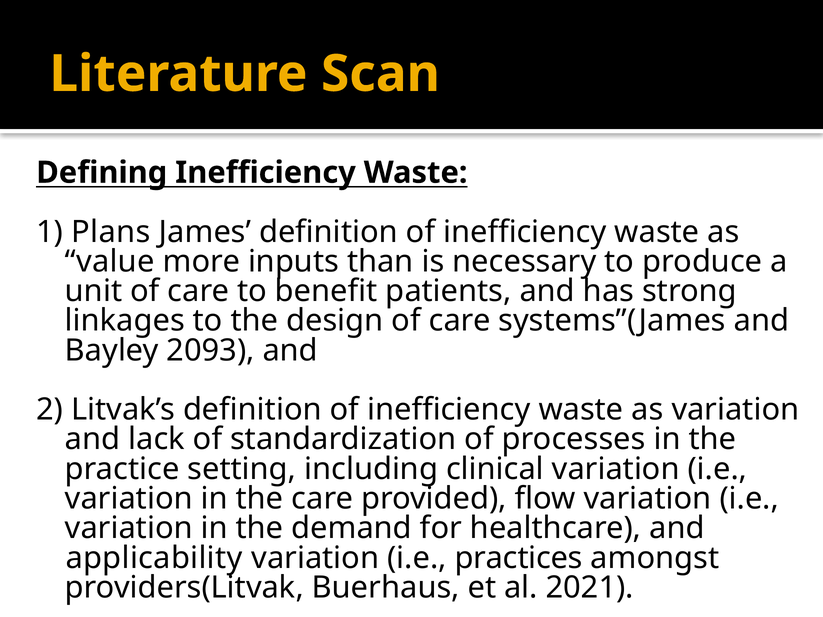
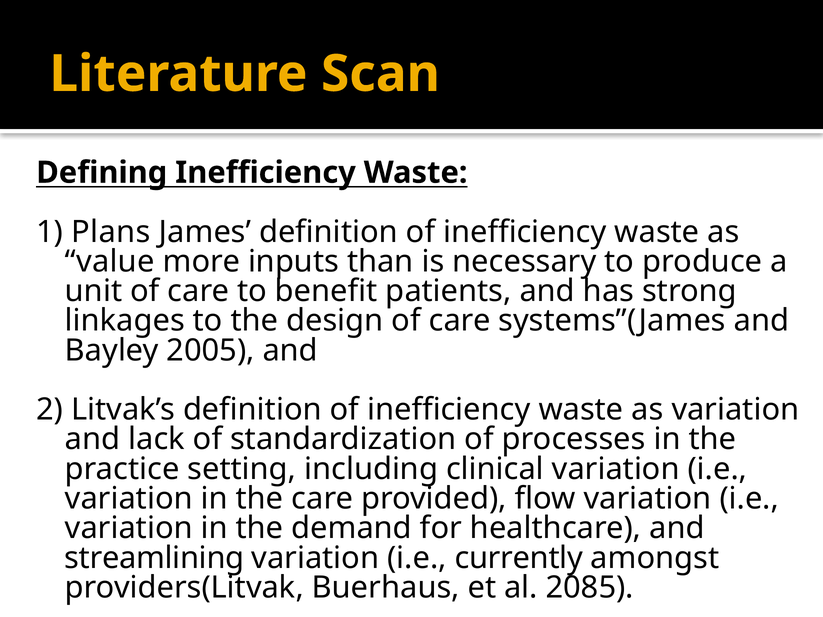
2093: 2093 -> 2005 (210, 351)
applicability: applicability -> streamlining (154, 558)
practices: practices -> currently (519, 558)
2021: 2021 -> 2085 (590, 588)
